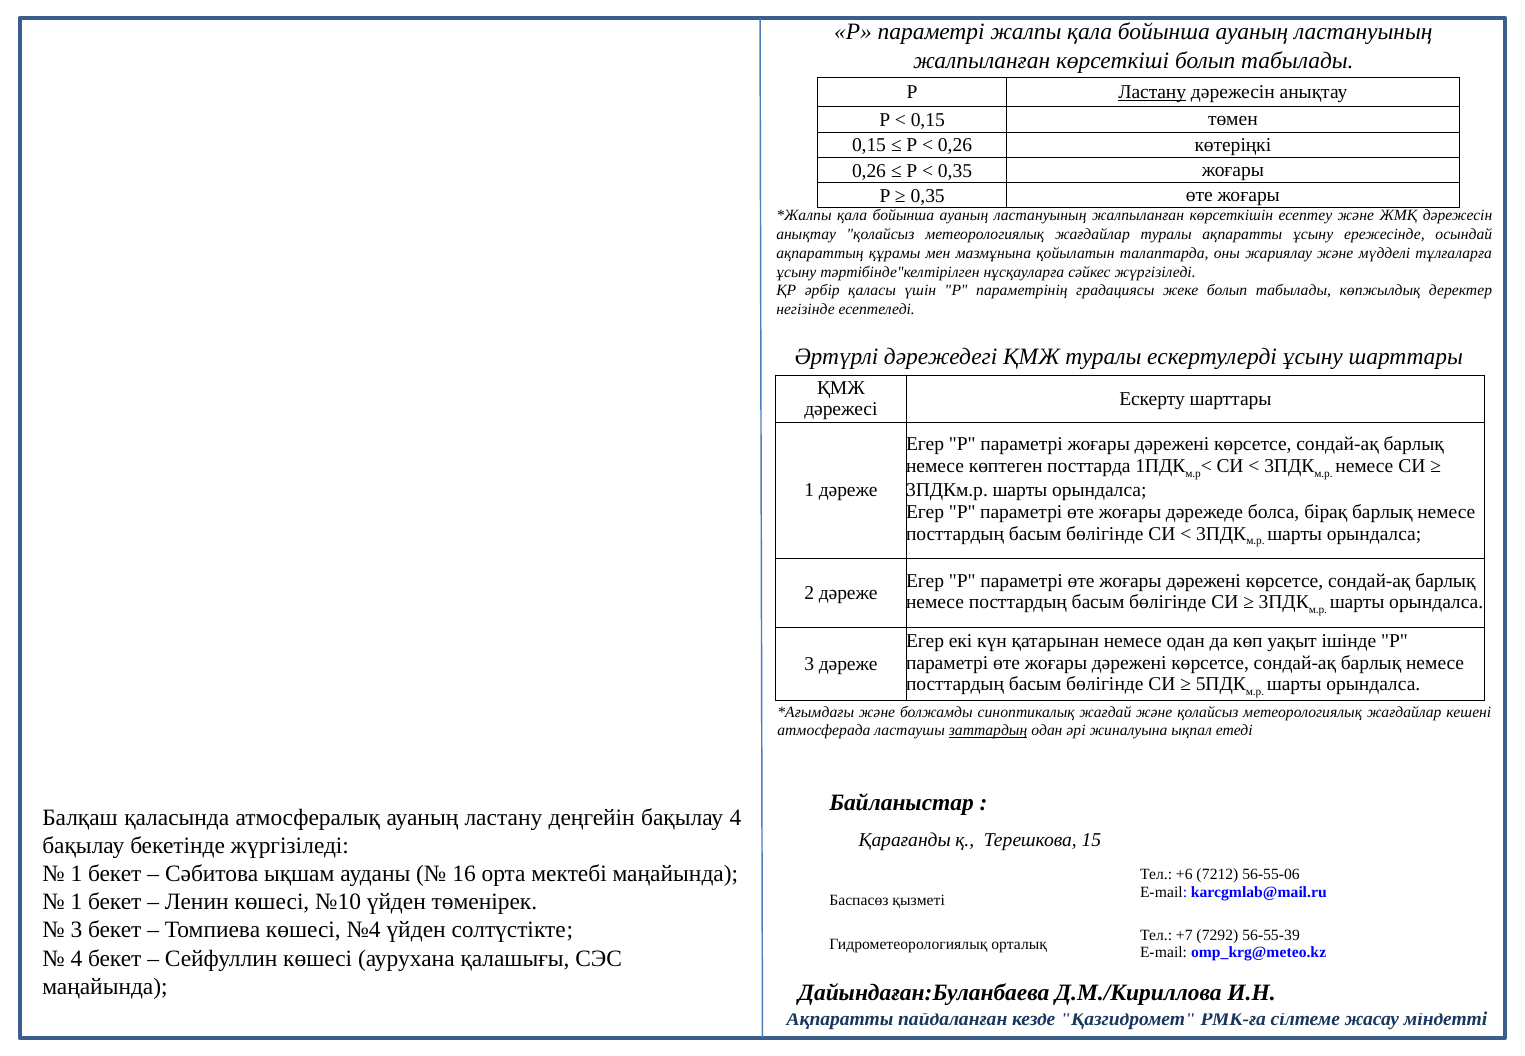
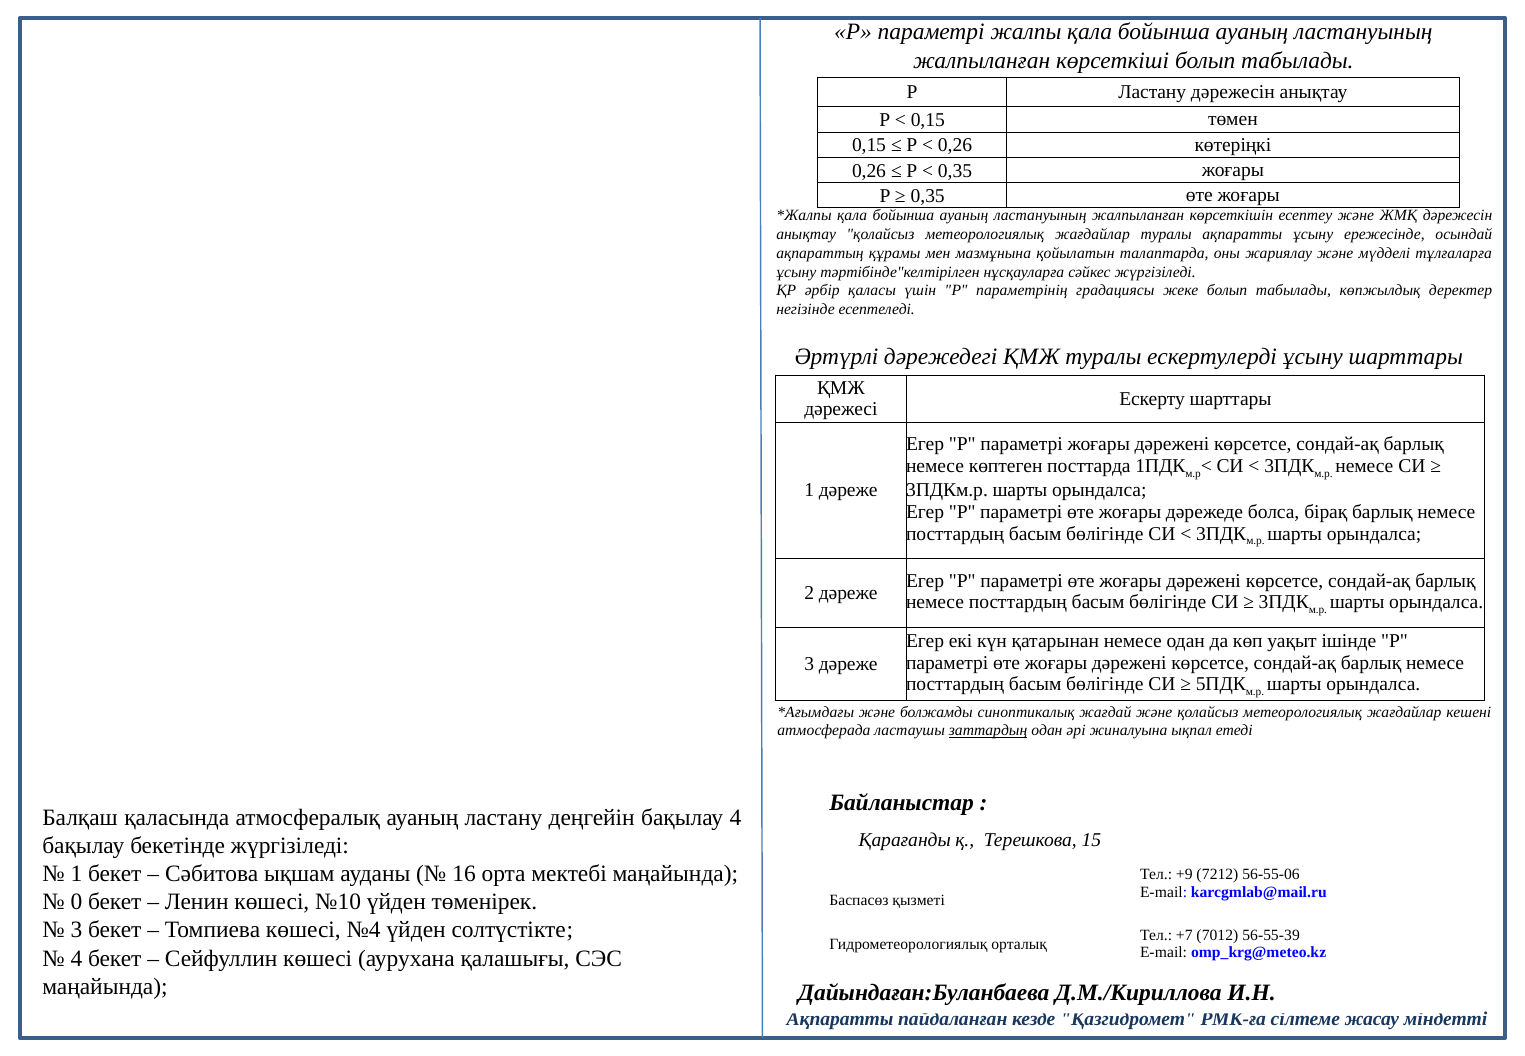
Ластану underline: present -> none (1152, 92)
+6: +6 -> +9 (1184, 874)
1: 1 -> 0 (76, 902)
7292: 7292 -> 7012 (1217, 935)
